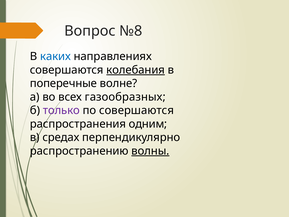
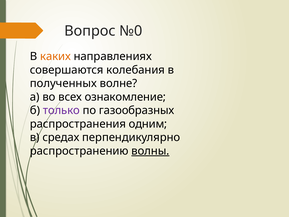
№8: №8 -> №0 (131, 31)
каких colour: blue -> orange (55, 56)
колебания underline: present -> none (136, 70)
поперечные: поперечные -> полученных (63, 83)
газообразных: газообразных -> ознакомление (125, 97)
по совершаются: совершаются -> газообразных (137, 110)
